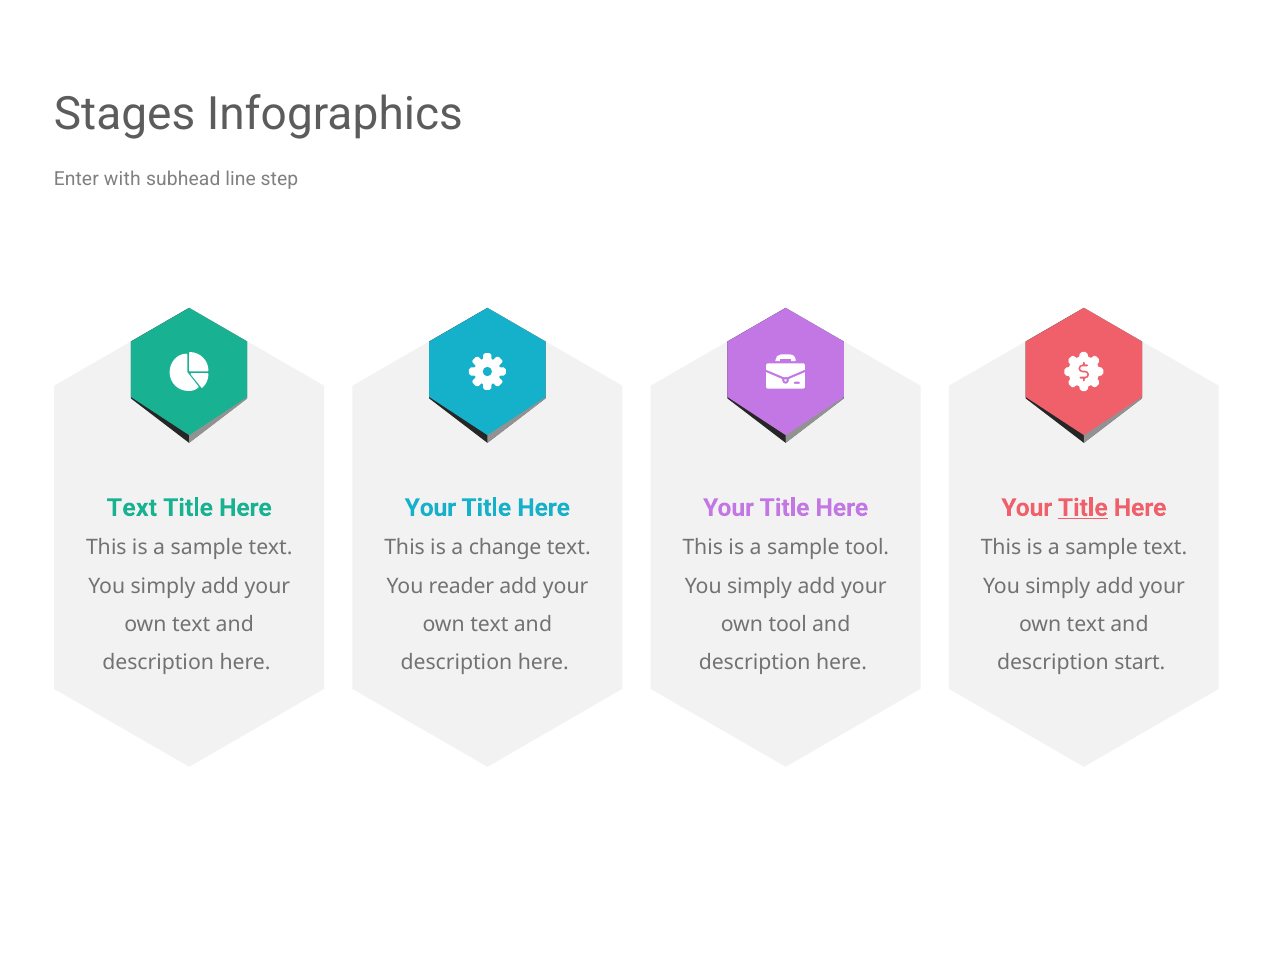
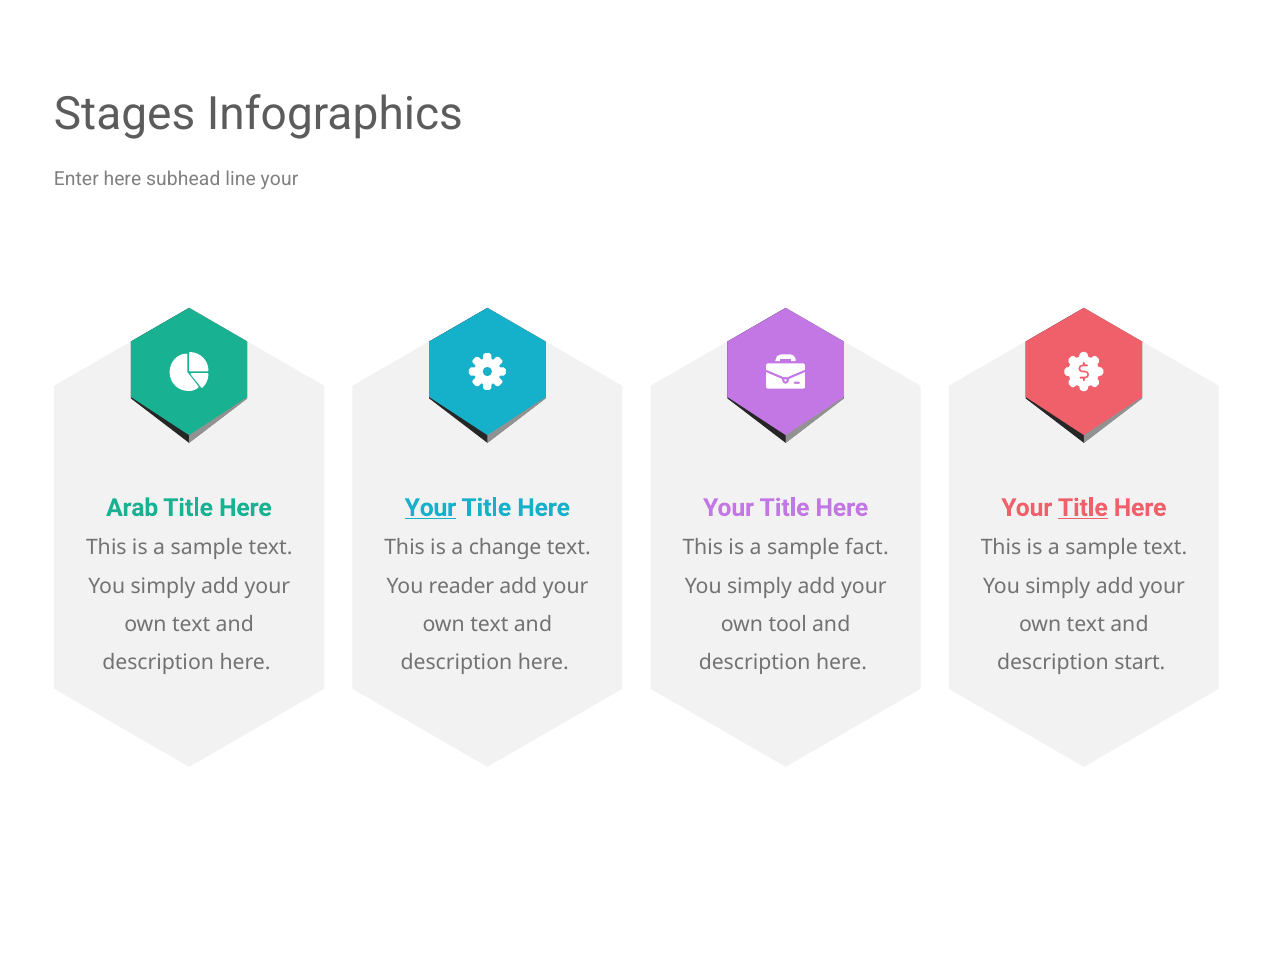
Enter with: with -> here (122, 179)
line step: step -> your (279, 179)
Text: Text -> Arab (132, 508)
Your underline: none -> present (430, 508)
sample tool: tool -> fact (867, 548)
